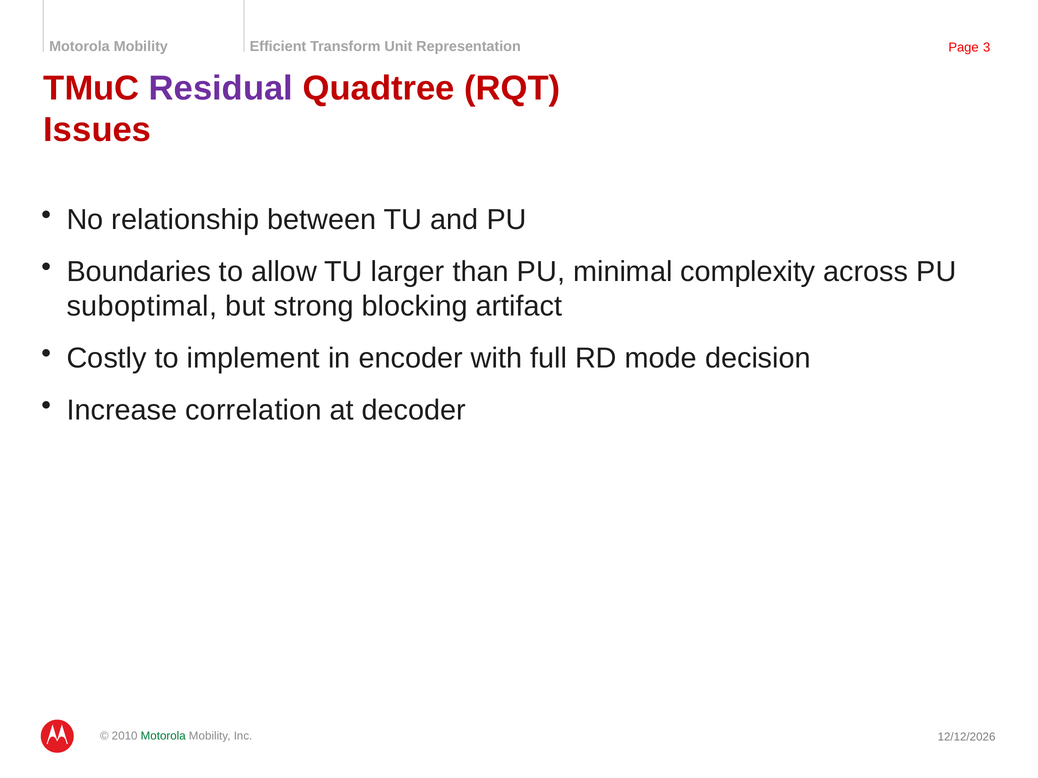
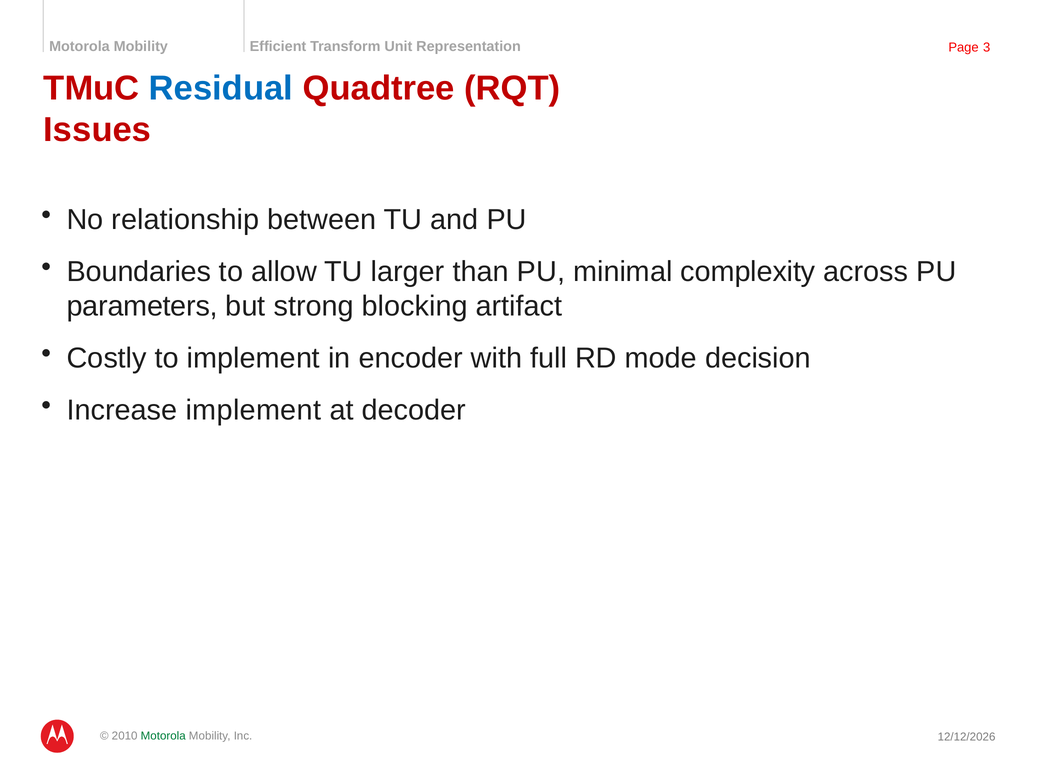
Residual colour: purple -> blue (221, 88)
suboptimal: suboptimal -> parameters (142, 307)
Increase correlation: correlation -> implement (253, 411)
